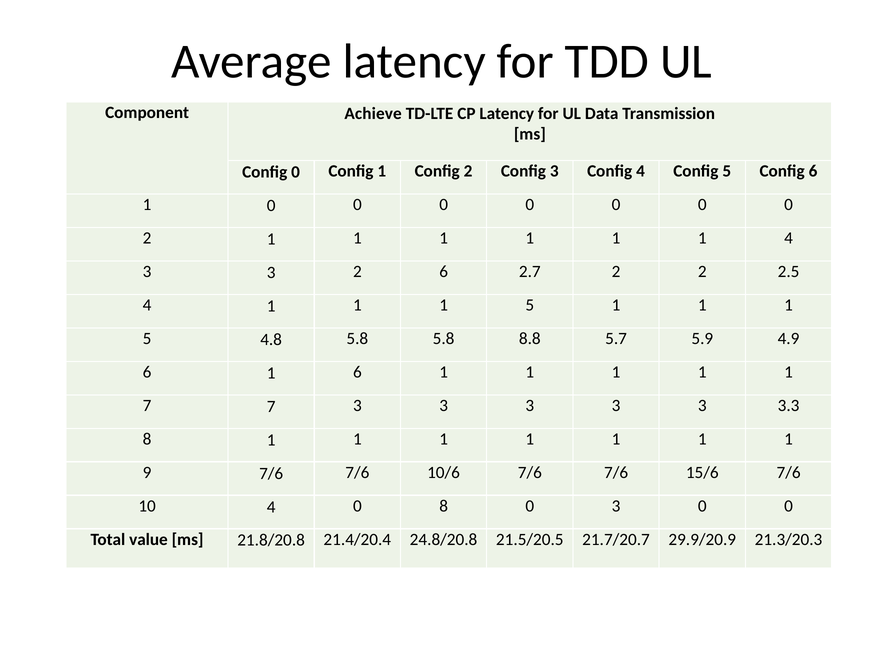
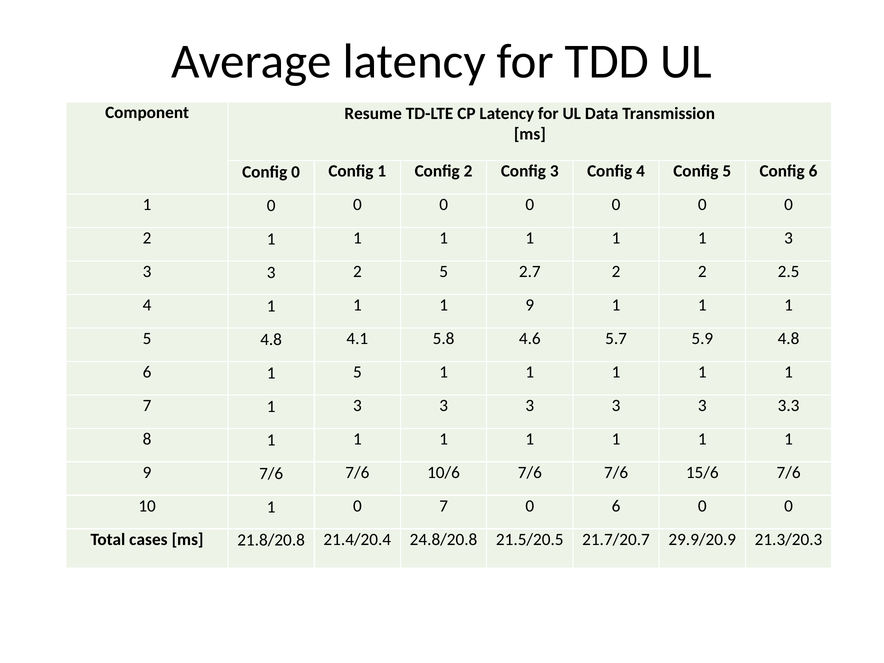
Achieve: Achieve -> Resume (373, 113)
1 1 4: 4 -> 3 (789, 238)
2 6: 6 -> 5 (444, 272)
5: 5 -> 9 (530, 305)
4.8 5.8: 5.8 -> 4.1 (357, 339)
8.8: 8.8 -> 4.6 (530, 339)
5.9 4.9: 4.9 -> 4.8 (789, 339)
6 1 6: 6 -> 5 (357, 372)
7 7: 7 -> 1 (271, 406)
10 4: 4 -> 1 (271, 507)
0 8: 8 -> 7 (444, 506)
0 3: 3 -> 6 (616, 506)
value: value -> cases (148, 539)
